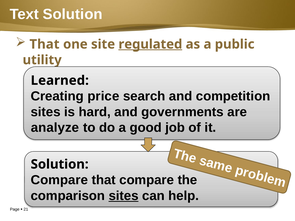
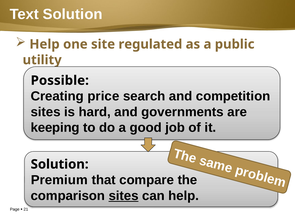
That: That -> Help (45, 44)
regulated underline: present -> none (150, 44)
Learned: Learned -> Possible (60, 81)
analyze: analyze -> keeping (55, 128)
Compare: Compare -> Premium (59, 180)
